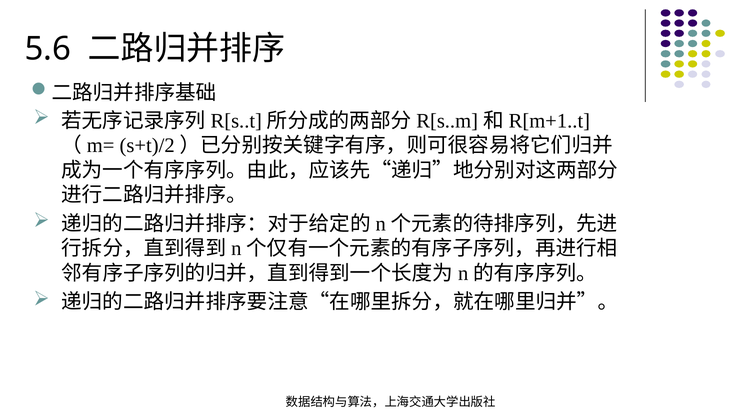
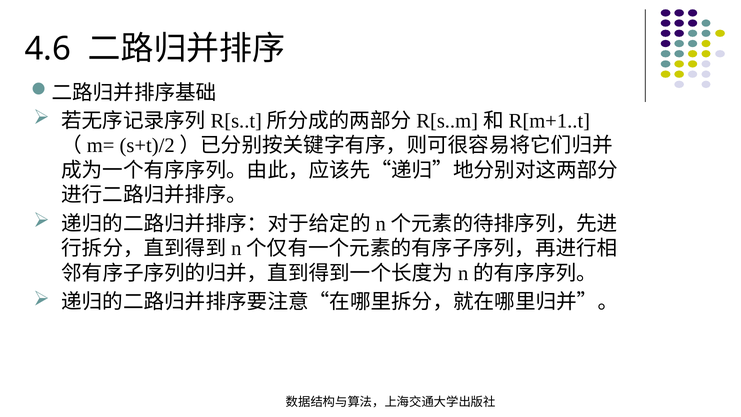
5.6: 5.6 -> 4.6 (48, 49)
